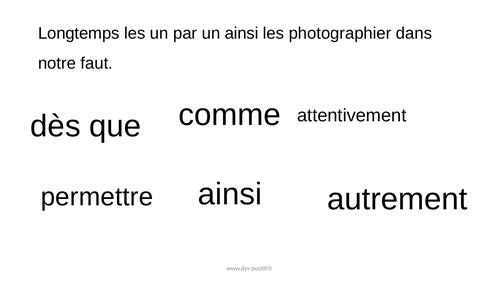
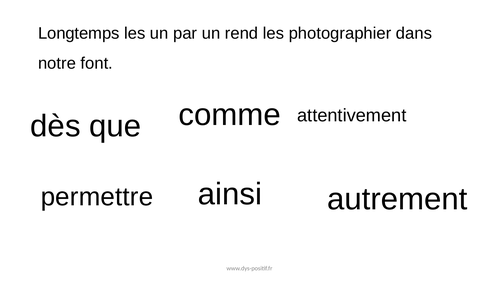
un ainsi: ainsi -> rend (242, 33)
faut: faut -> font (97, 63)
